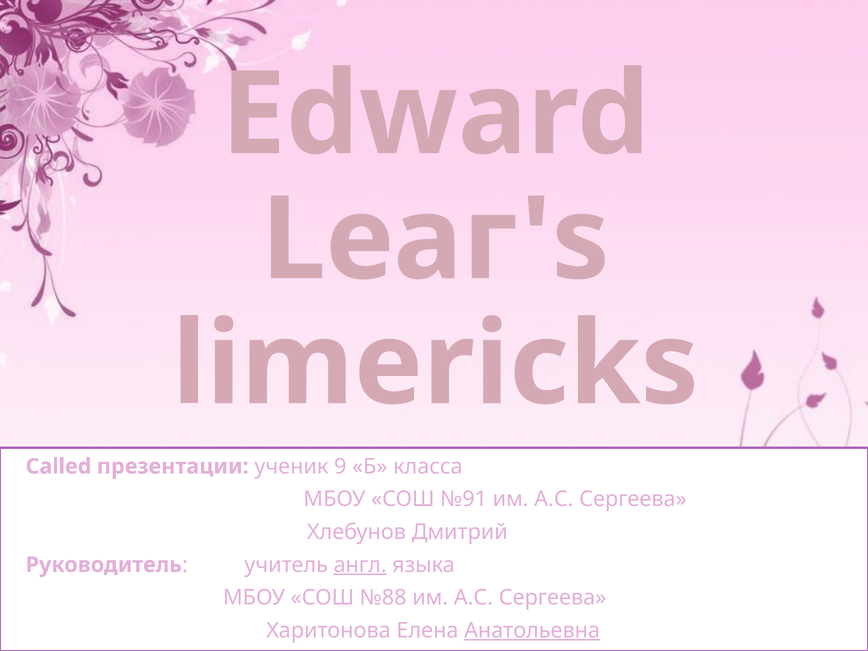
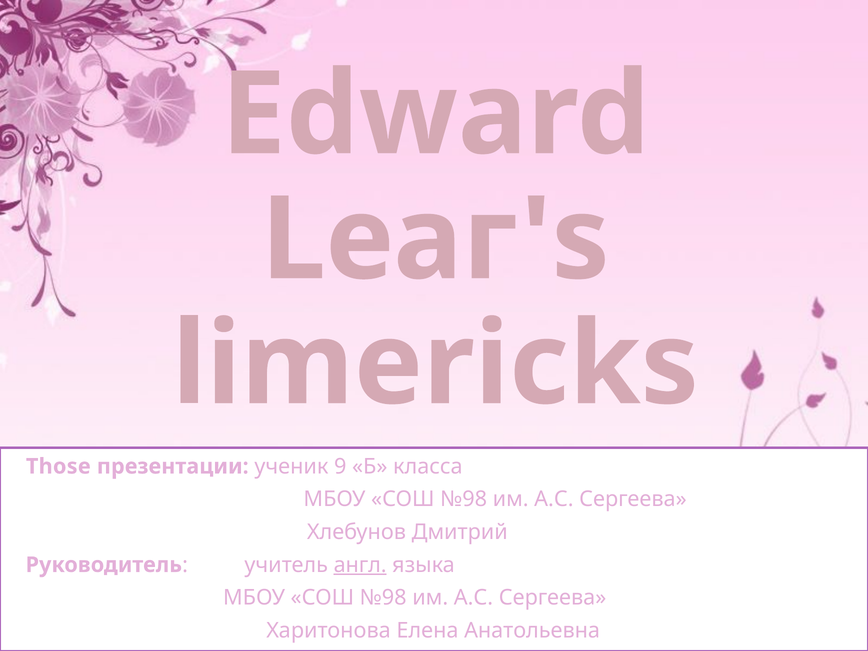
Called: Called -> Those (58, 466)
№91: №91 -> №98 (464, 499)
№88: №88 -> №98 (383, 598)
Анатольевна underline: present -> none (532, 630)
